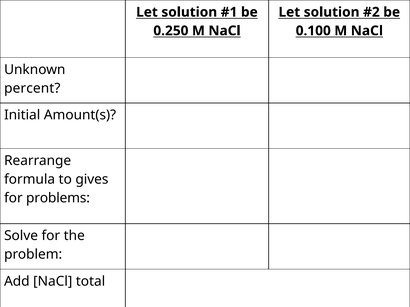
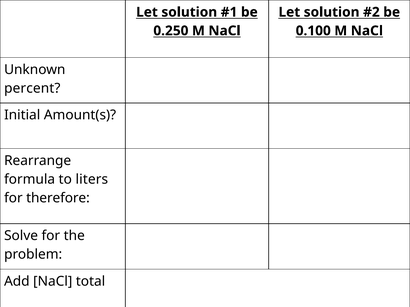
gives: gives -> liters (92, 180)
problems: problems -> therefore (58, 198)
